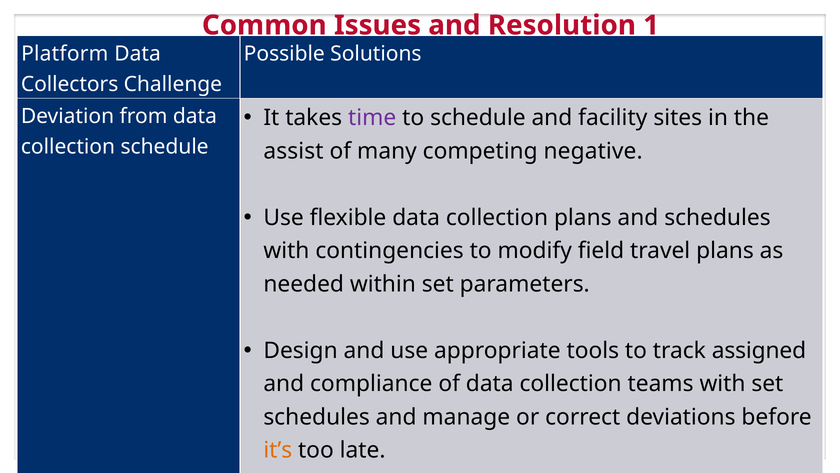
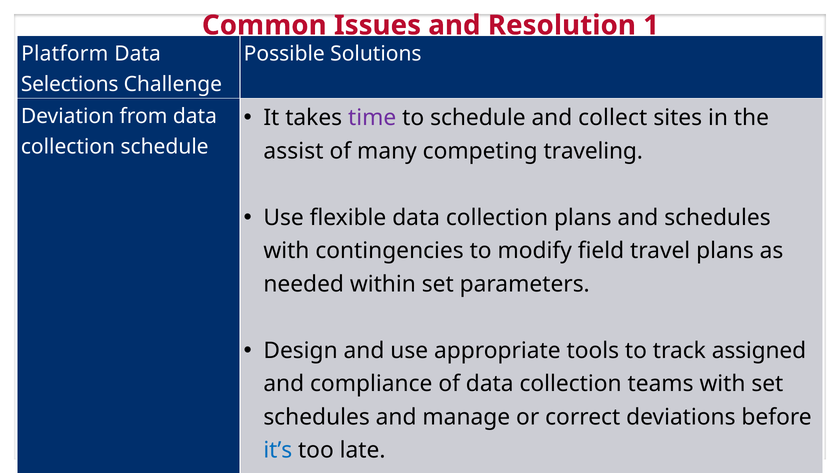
Collectors: Collectors -> Selections (70, 84)
facility: facility -> collect (613, 118)
negative: negative -> traveling (593, 151)
it’s colour: orange -> blue (278, 450)
